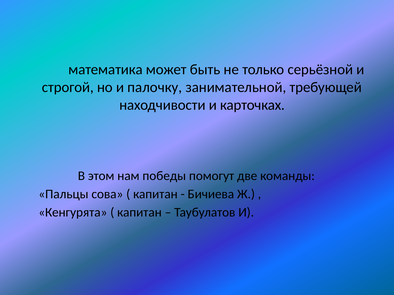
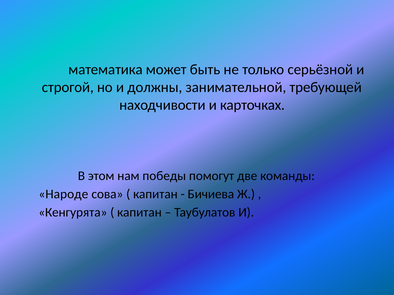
палочку: палочку -> должны (155, 87)
Пальцы: Пальцы -> Народе (63, 194)
